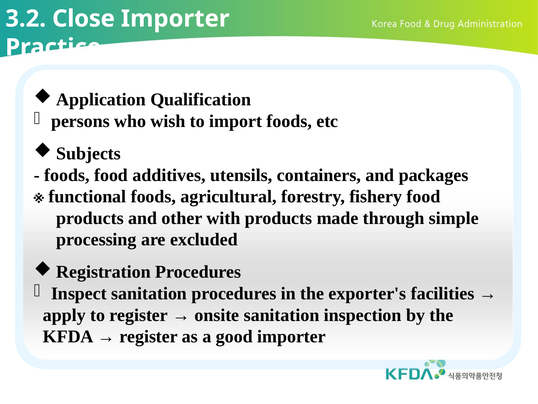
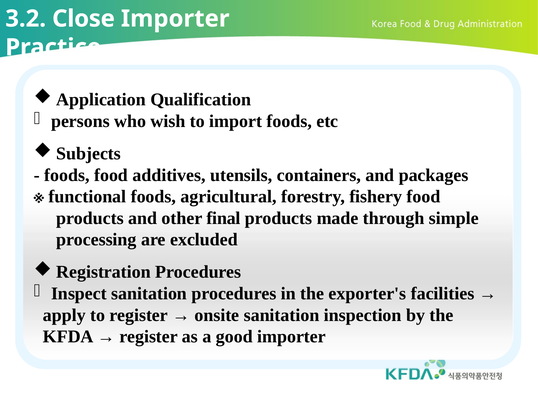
with: with -> final (223, 218)
